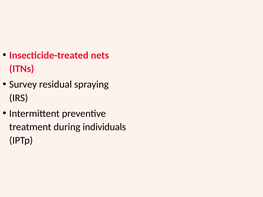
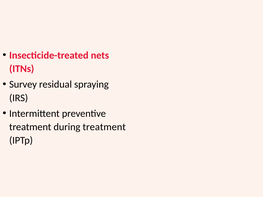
during individuals: individuals -> treatment (104, 127)
